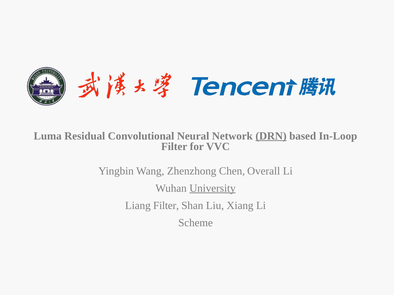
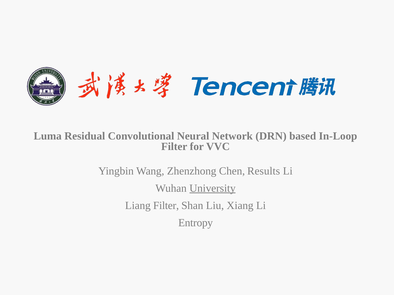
DRN underline: present -> none (271, 136)
Overall: Overall -> Results (264, 171)
Scheme: Scheme -> Entropy (196, 223)
